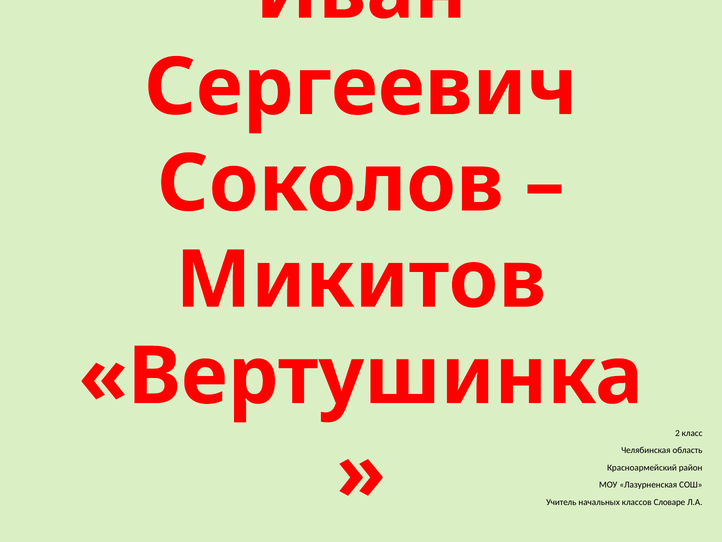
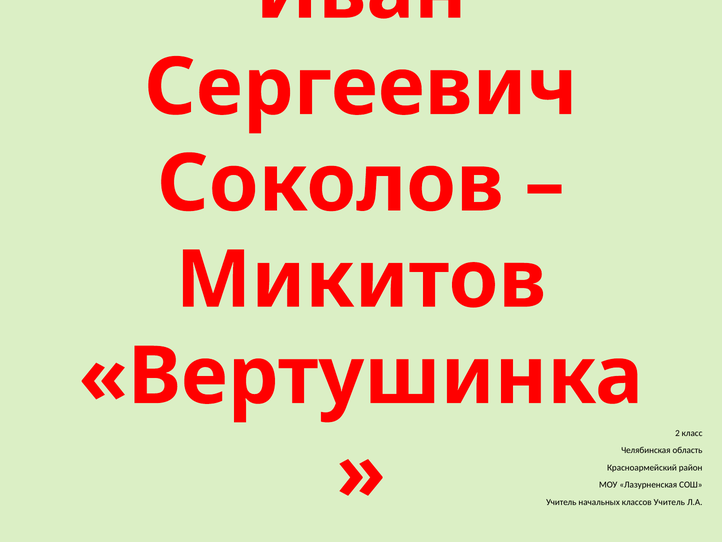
классов Словаре: Словаре -> Учитель (669, 502)
